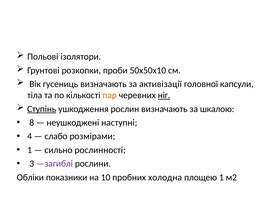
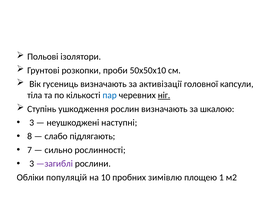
пар colour: orange -> blue (110, 95)
Ступінь underline: present -> none (42, 109)
8: 8 -> 3 (32, 122)
4: 4 -> 8 (30, 136)
розмірами: розмірами -> підлягають (92, 136)
1: 1 -> 7 (30, 149)
показники: показники -> популяцій (67, 177)
холодна: холодна -> зимівлю (165, 177)
